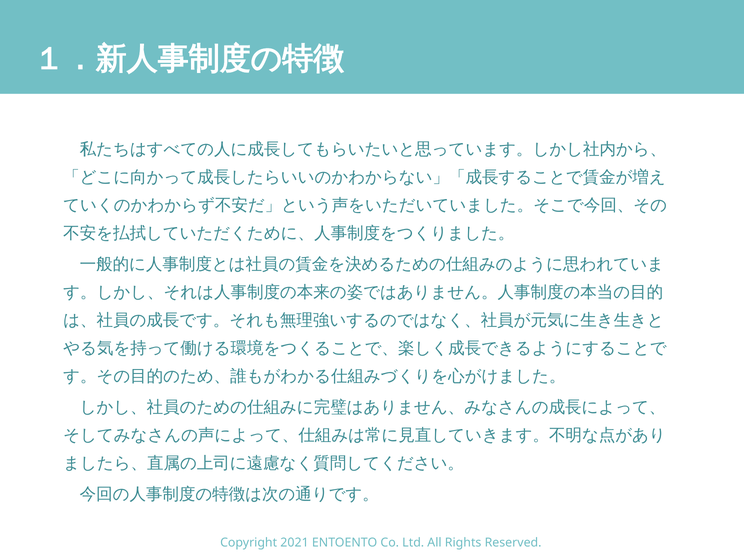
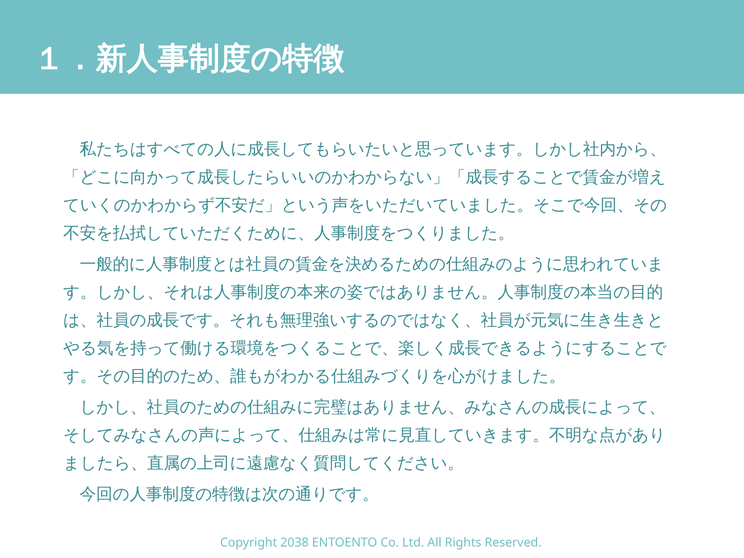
2021: 2021 -> 2038 (295, 543)
